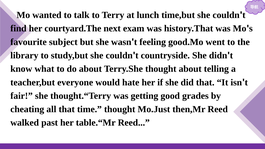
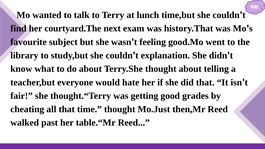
countryside: countryside -> explanation (165, 55)
